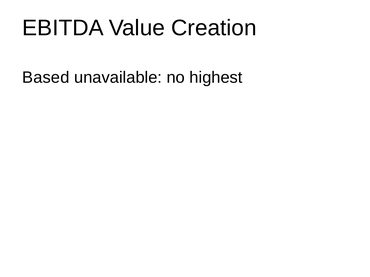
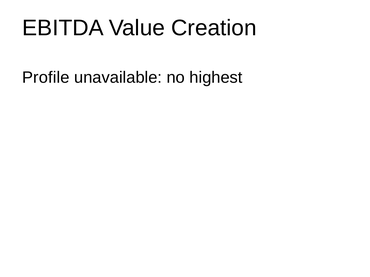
Based: Based -> Profile (46, 78)
